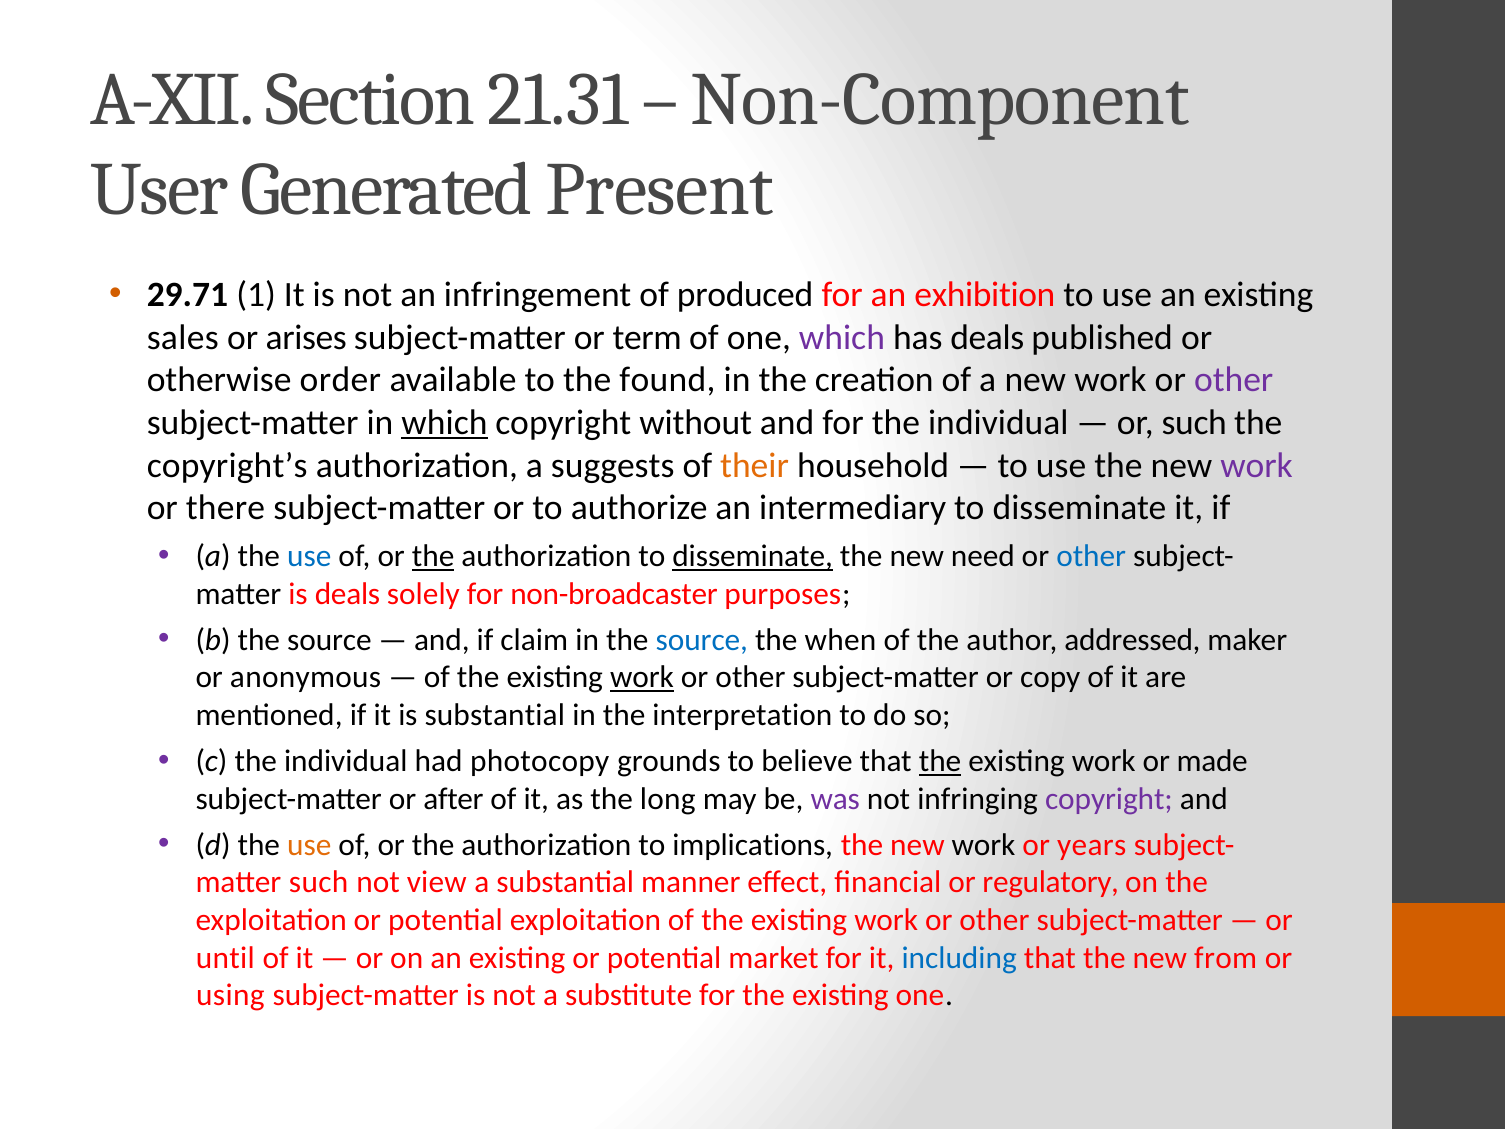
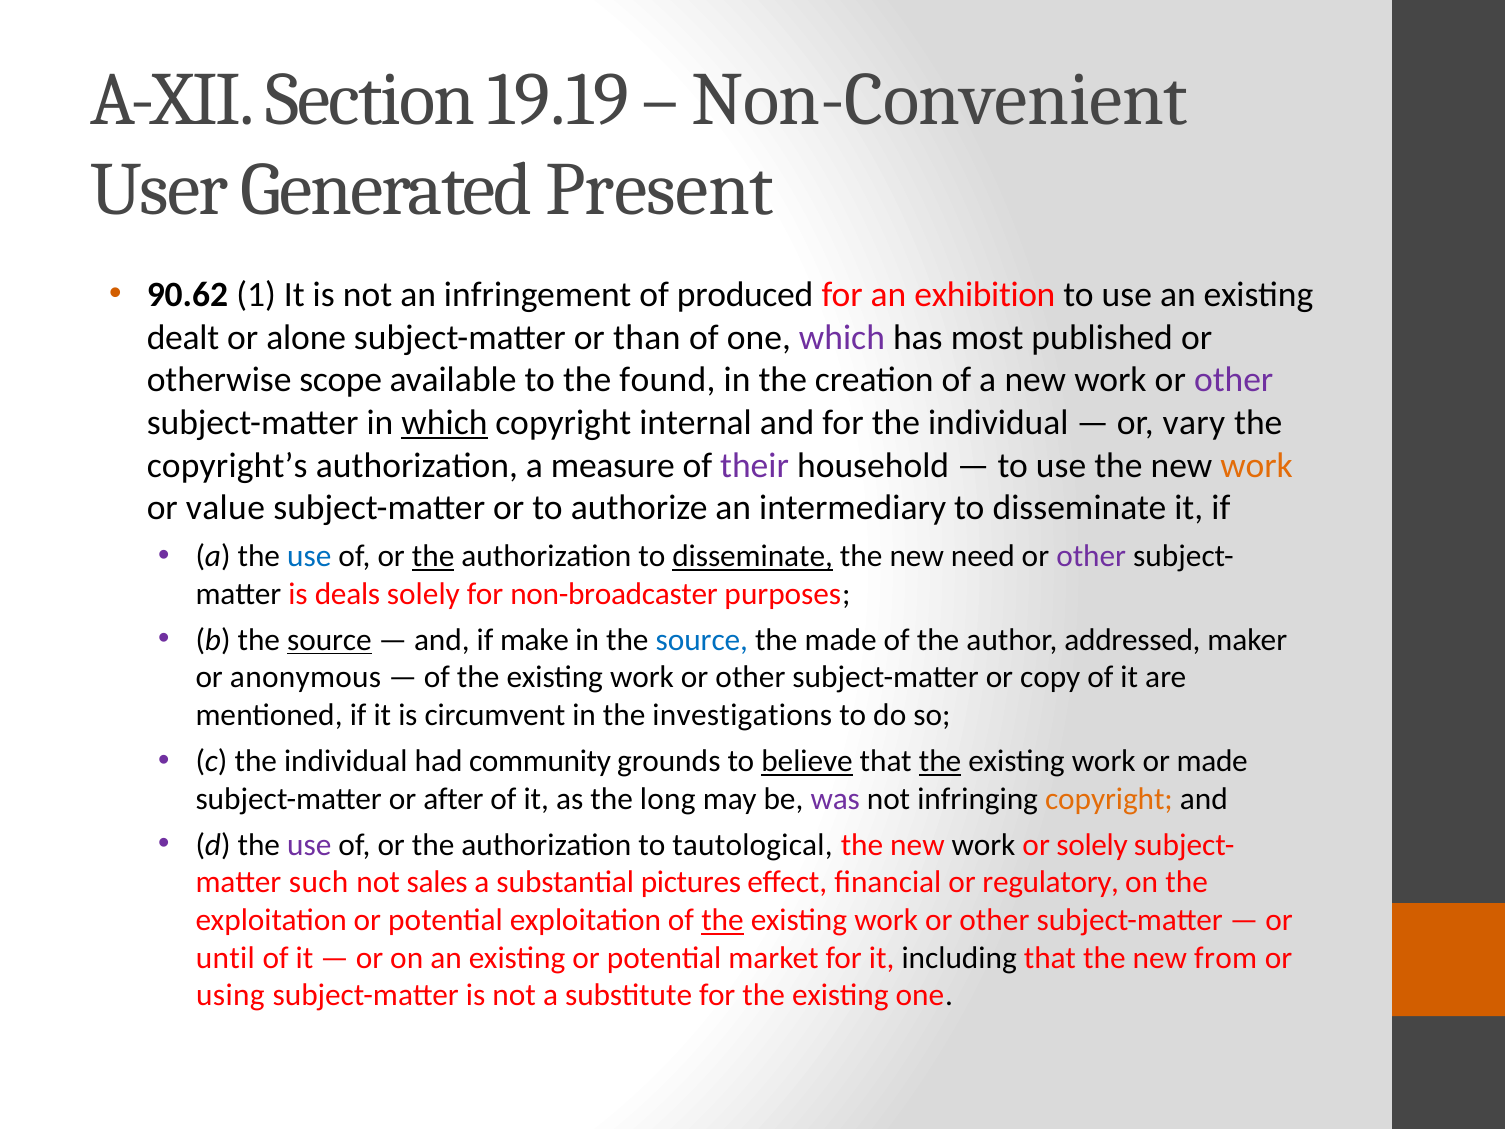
21.31: 21.31 -> 19.19 (558, 99)
Non-Component: Non-Component -> Non-Convenient (940, 99)
29.71: 29.71 -> 90.62 (187, 295)
sales: sales -> dealt (183, 337)
arises: arises -> alone (306, 337)
term: term -> than (647, 337)
has deals: deals -> most (987, 337)
order: order -> scope (341, 380)
without: without -> internal (696, 423)
or such: such -> vary (1194, 423)
suggests: suggests -> measure (613, 465)
their colour: orange -> purple (755, 465)
work colour: purple -> orange (1257, 465)
there: there -> value (225, 508)
other colour: blue -> purple (1091, 556)
source underline: none -> present (329, 640)
claim: claim -> make (534, 640)
the when: when -> made (841, 640)
work underline: present -> none (642, 677)
is substantial: substantial -> circumvent (495, 715)
interpretation: interpretation -> investigations (742, 715)
photocopy: photocopy -> community (540, 761)
believe underline: none -> present (807, 761)
copyright colour: purple -> orange (1109, 799)
use colour: orange -> purple (309, 845)
implications: implications -> tautological (752, 845)
or years: years -> solely (1092, 845)
view: view -> sales (437, 882)
manner: manner -> pictures (691, 882)
the underline: none -> present (722, 920)
including colour: blue -> black (959, 958)
